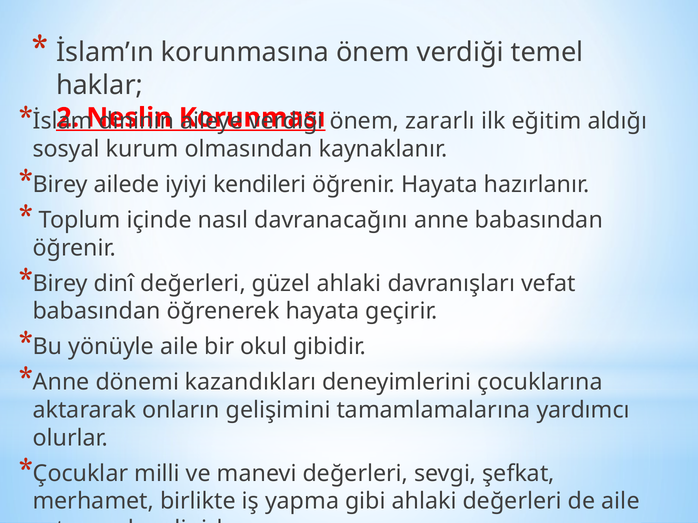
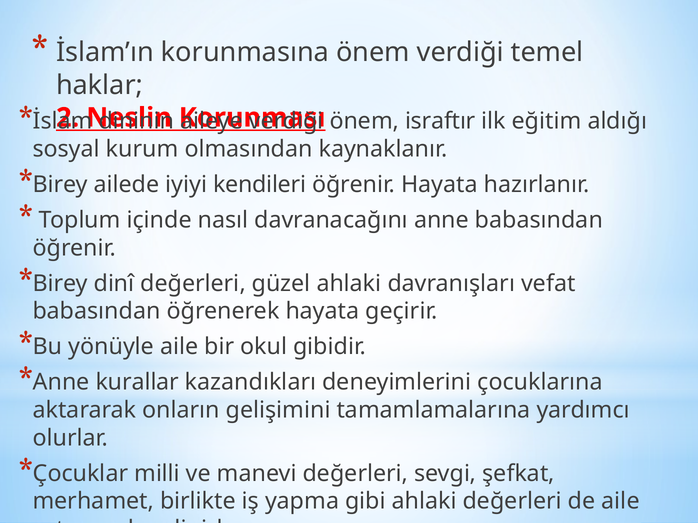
zararlı: zararlı -> israftır (440, 121)
dönemi: dönemi -> kurallar (137, 383)
